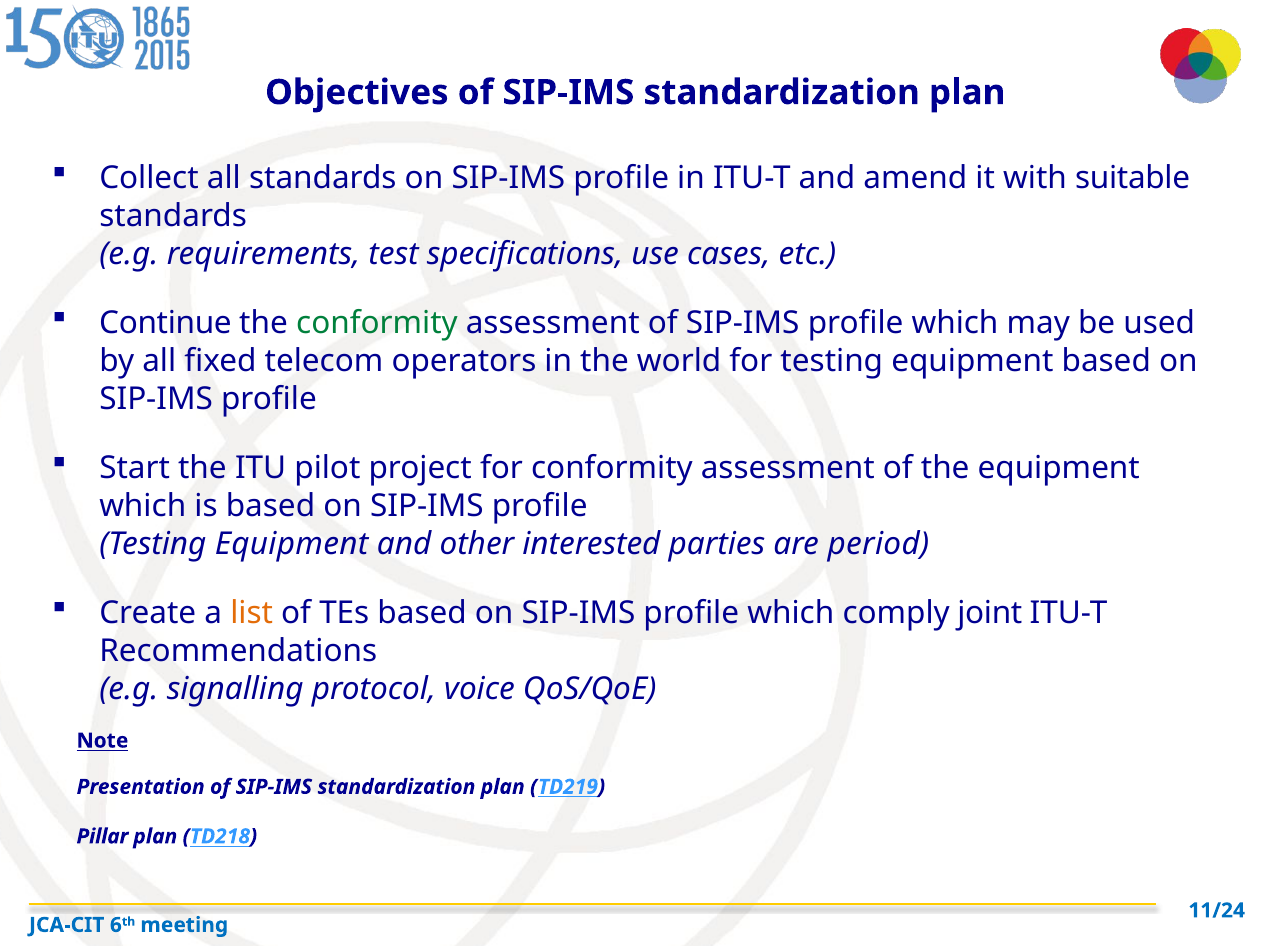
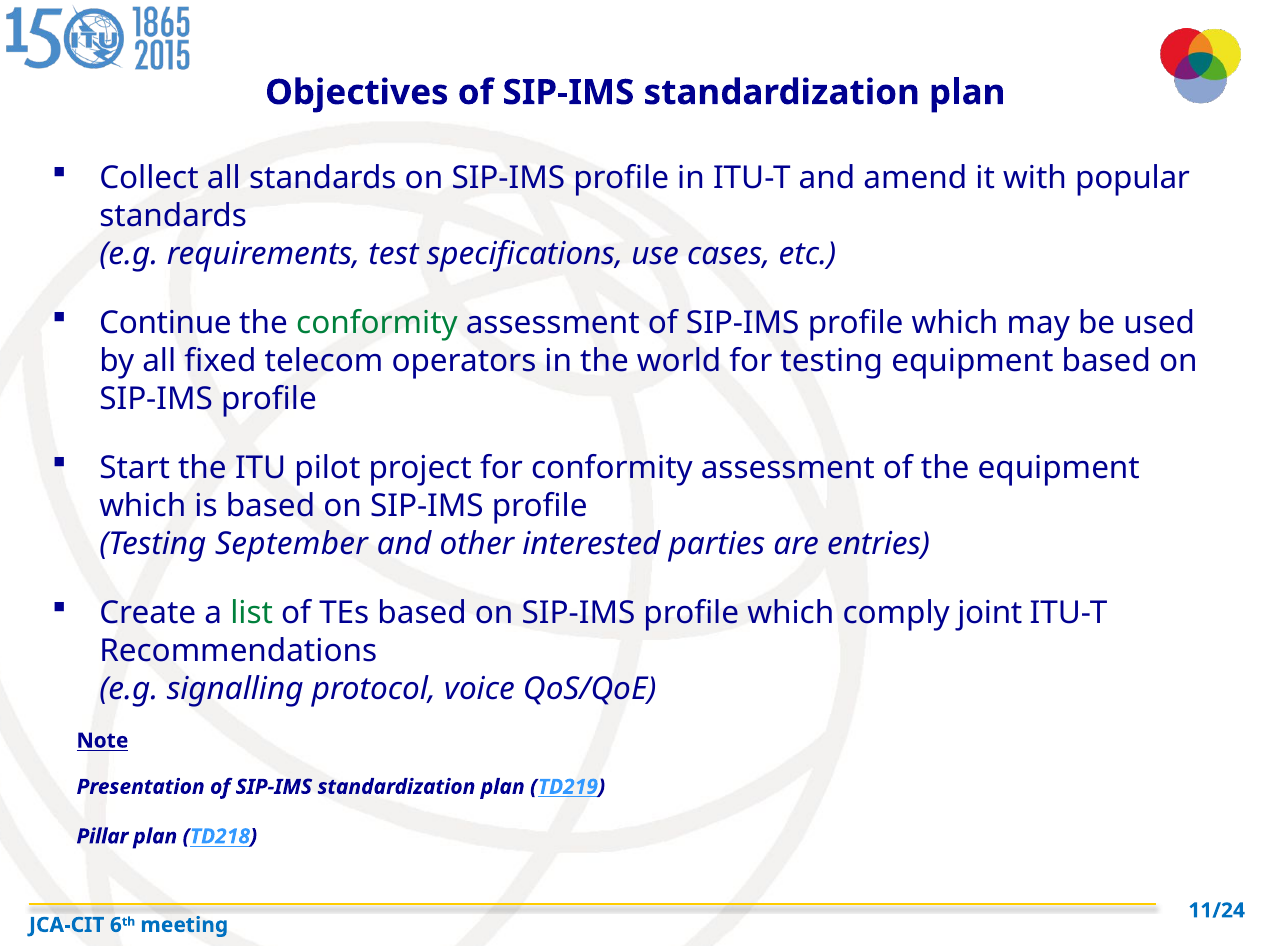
suitable: suitable -> popular (1133, 178)
Equipment: Equipment -> September (292, 544)
period: period -> entries (879, 544)
list colour: orange -> green (252, 613)
